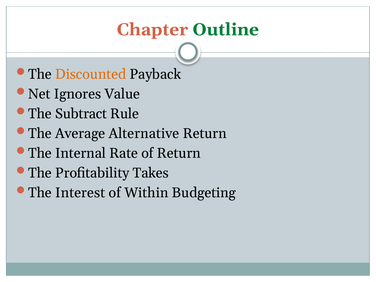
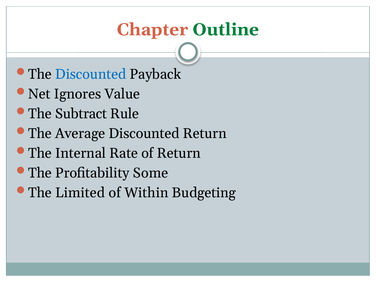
Discounted colour: orange -> blue (91, 74)
Average Alternative: Alternative -> Discounted (144, 133)
Takes: Takes -> Some (151, 173)
Interest: Interest -> Limited (80, 193)
